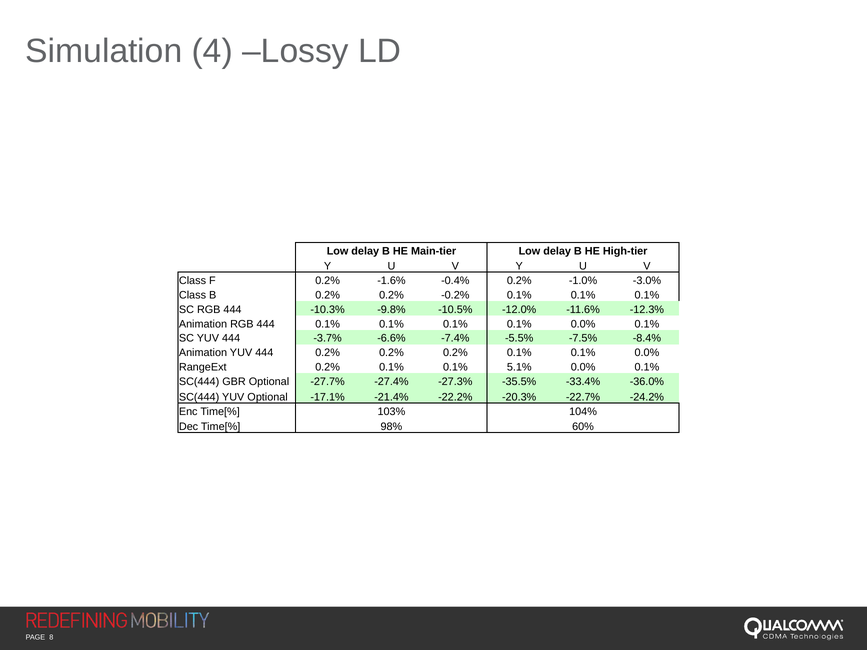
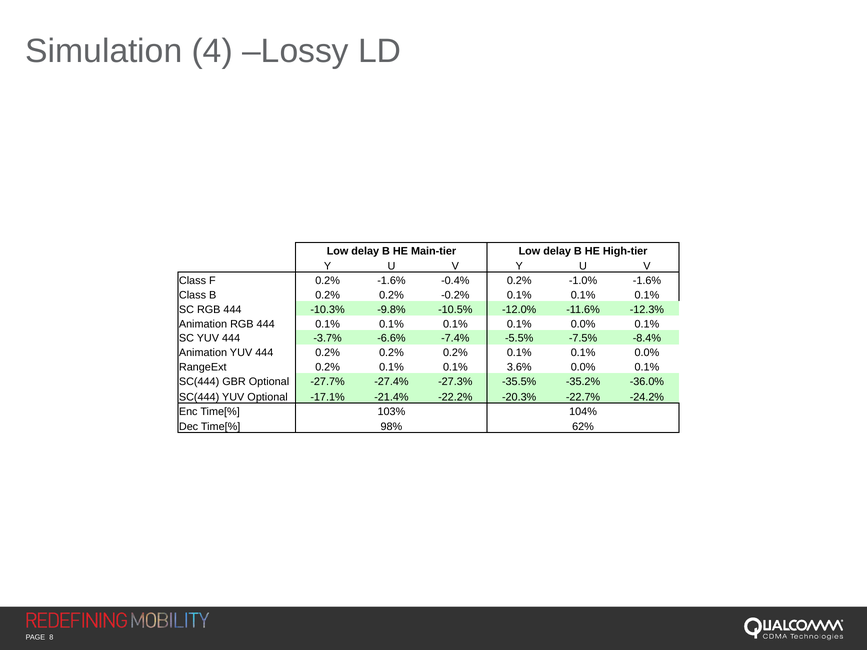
-1.0% -3.0%: -3.0% -> -1.6% (647, 281)
5.1%: 5.1% -> 3.6% (519, 367)
-33.4%: -33.4% -> -35.2% (583, 382)
60%: 60% -> 62% (583, 427)
